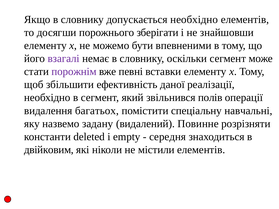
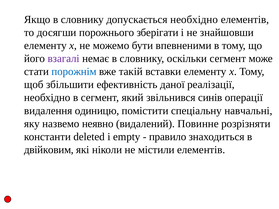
порожнім colour: purple -> blue (74, 72)
певні: певні -> такій (131, 72)
полів: полів -> синів (210, 98)
багатьох: багатьох -> одиницю (97, 111)
задану: задану -> неявно (98, 124)
середня: середня -> правило (168, 137)
